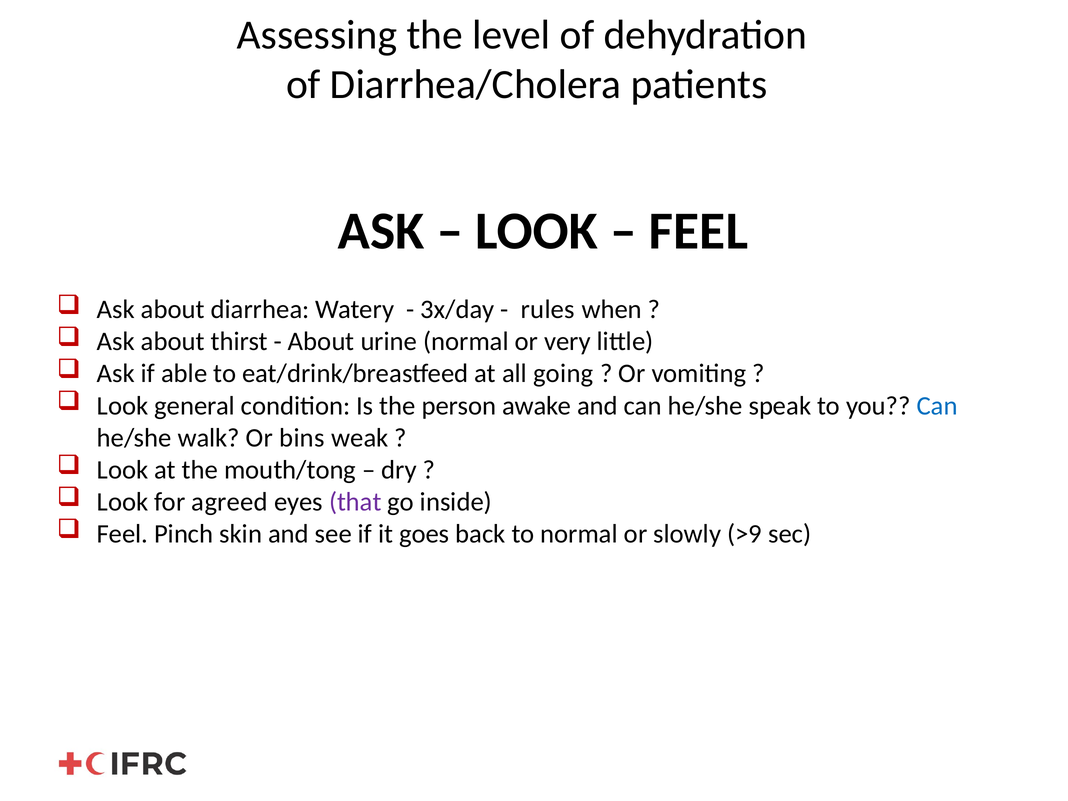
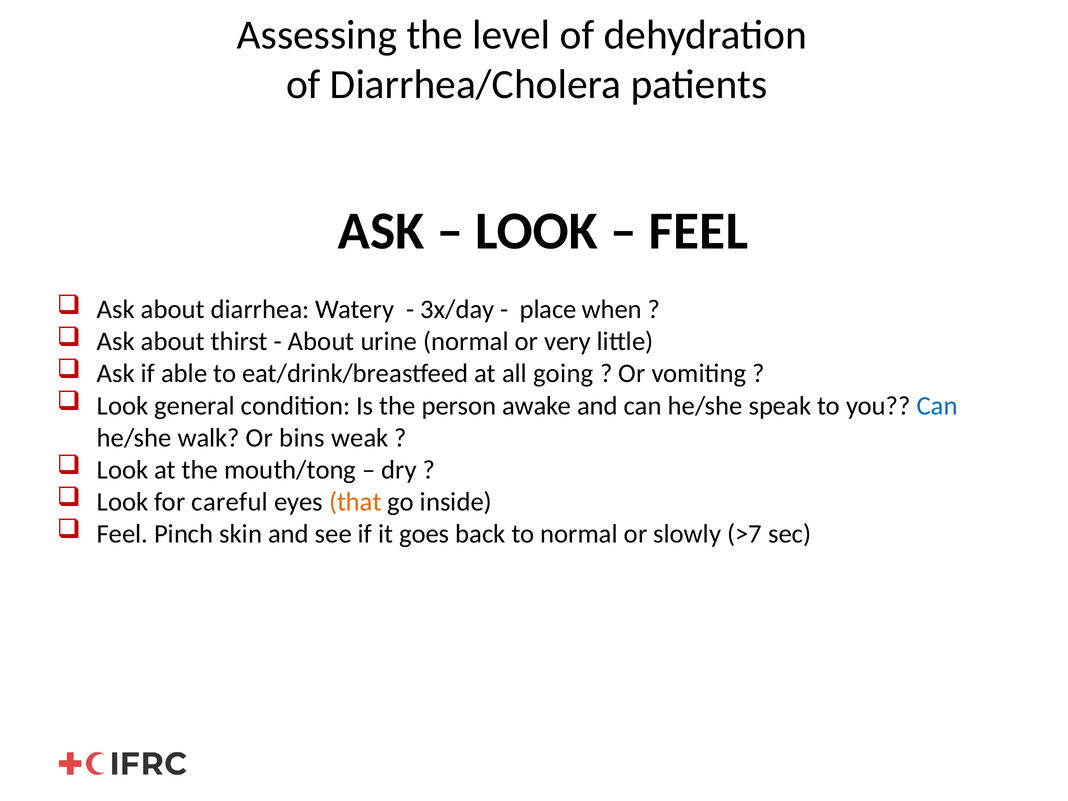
rules: rules -> place (548, 310)
agreed: agreed -> careful (230, 502)
that colour: purple -> orange (355, 502)
>9: >9 -> >7 (745, 534)
